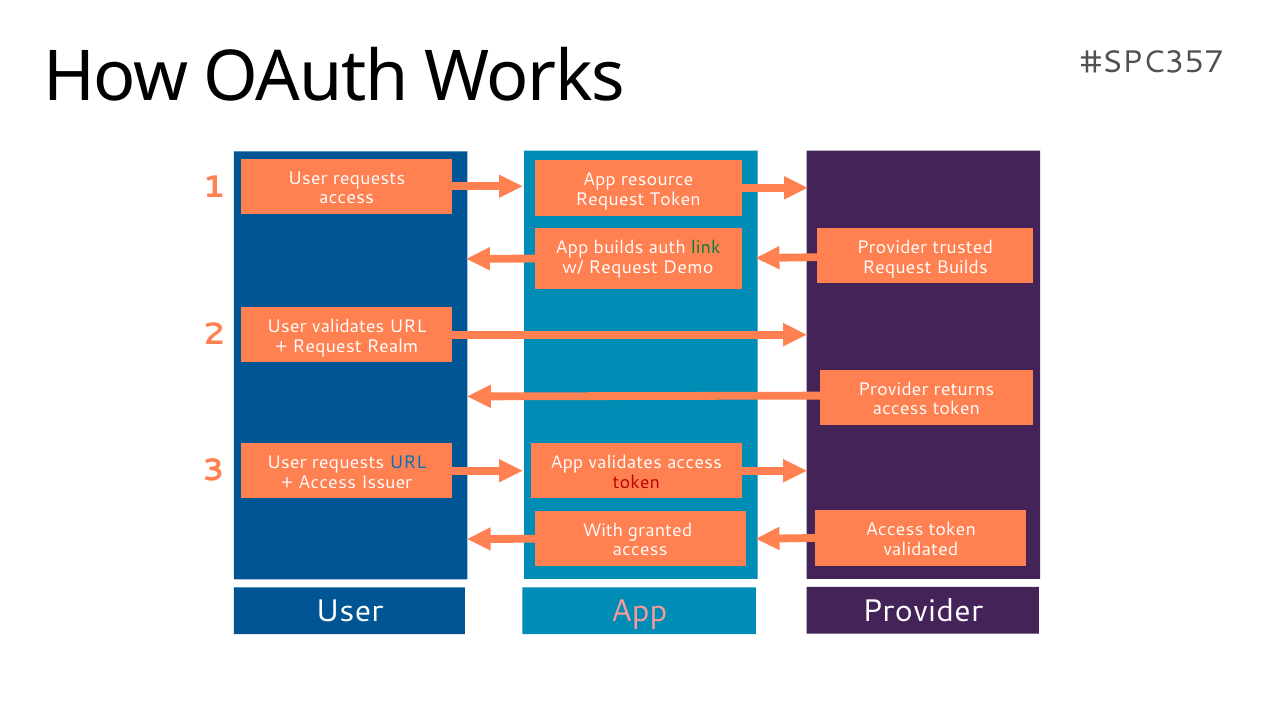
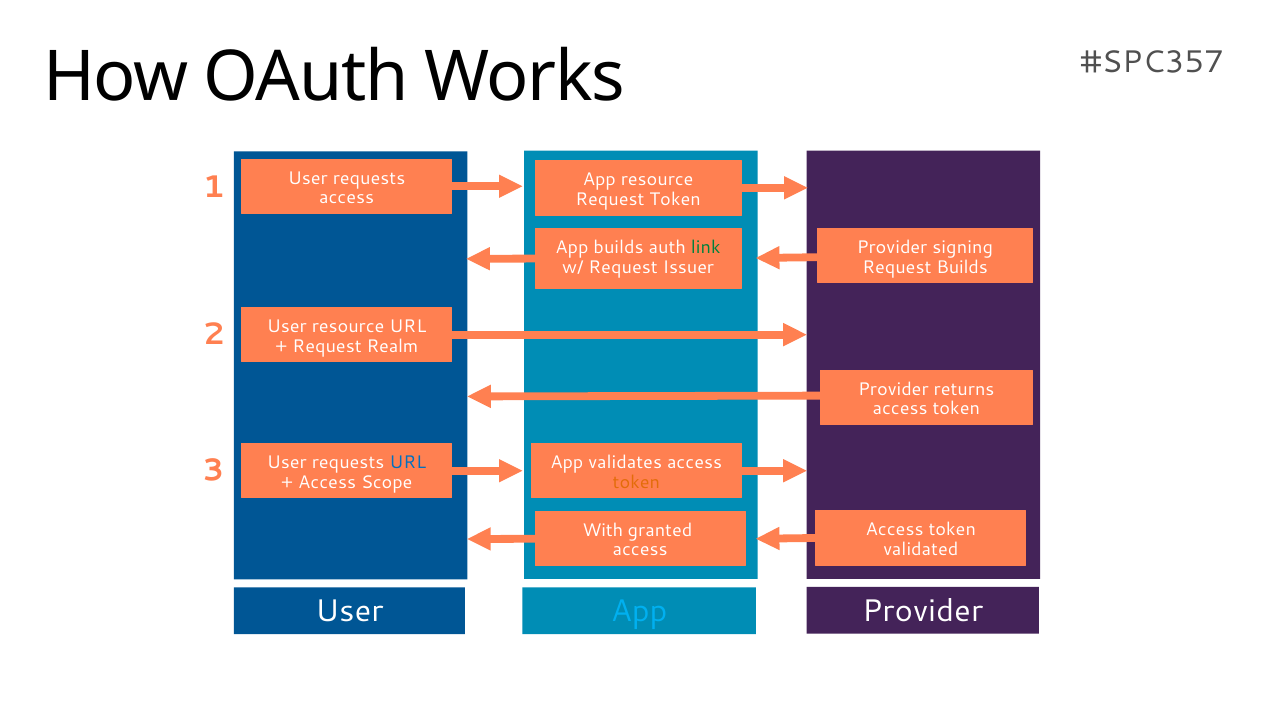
trusted: trusted -> signing (963, 247)
Demo: Demo -> Issuer (688, 268)
User validates: validates -> resource (348, 326)
Issuer: Issuer -> Scope (387, 482)
token colour: red -> orange (636, 482)
App colour: pink -> light blue (639, 611)
